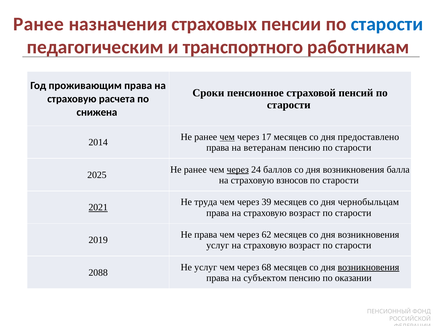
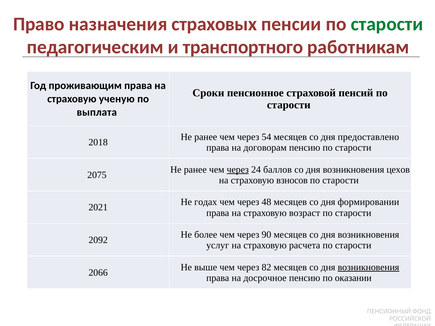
Ранее: Ранее -> Право (39, 24)
старости colour: blue -> green (387, 24)
расчета: расчета -> ученую (117, 99)
снижена: снижена -> выплата (97, 112)
чем underline: present -> none (227, 137)
17: 17 -> 54 (266, 137)
2014: 2014 -> 2018 (98, 142)
ветеранам: ветеранам -> договорам (265, 148)
балла: балла -> цехов (398, 170)
2025: 2025 -> 2075 (97, 175)
труда: труда -> годах (206, 202)
39: 39 -> 48 (266, 202)
чернобыльцам: чернобыльцам -> формировании (368, 202)
2021 underline: present -> none (98, 208)
Не права: права -> более (206, 235)
62: 62 -> 90 (266, 235)
2019: 2019 -> 2092 (98, 240)
возраст: возраст -> расчета (305, 246)
Не услуг: услуг -> выше (206, 267)
68: 68 -> 82 (266, 267)
2088: 2088 -> 2066 (98, 273)
субъектом: субъектом -> досрочное (265, 278)
